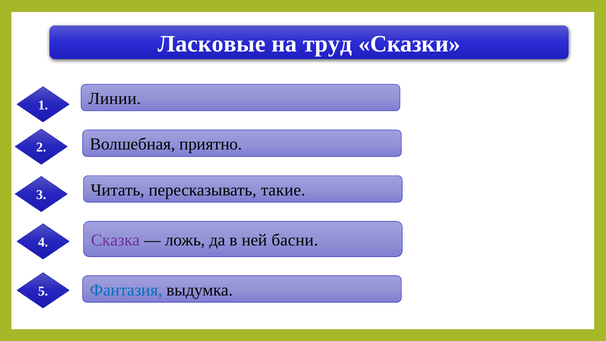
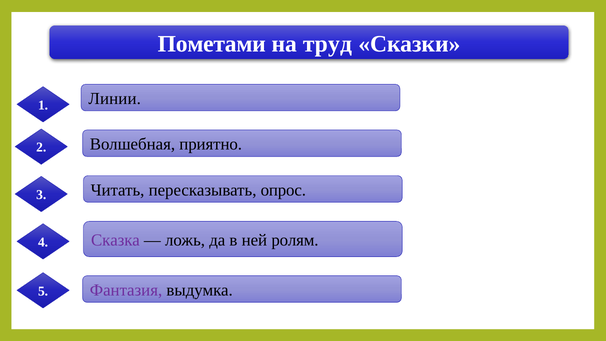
Ласковые: Ласковые -> Пометами (212, 44)
такие: такие -> опрос (283, 190)
басни: басни -> ролям (295, 240)
Фантазия colour: blue -> purple (126, 290)
